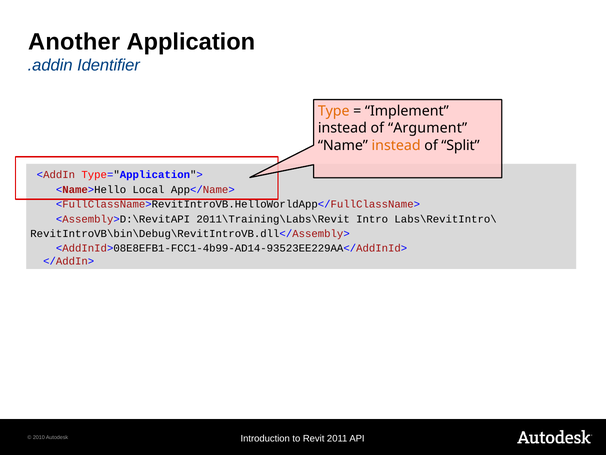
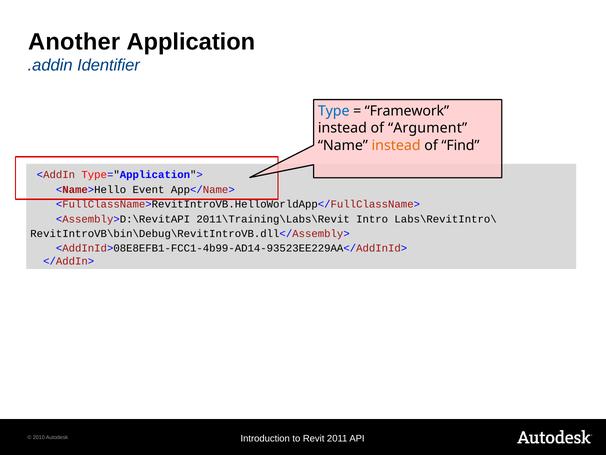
Type colour: orange -> blue (334, 111)
Implement: Implement -> Framework (407, 111)
Split: Split -> Find (461, 145)
Local: Local -> Event (149, 189)
